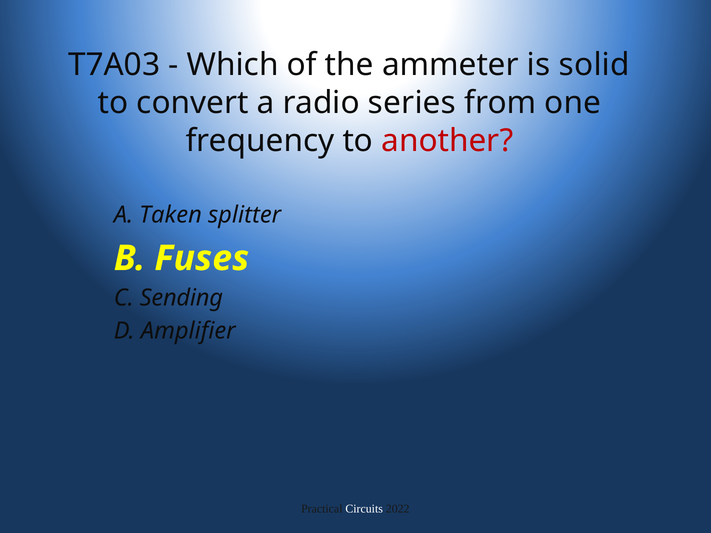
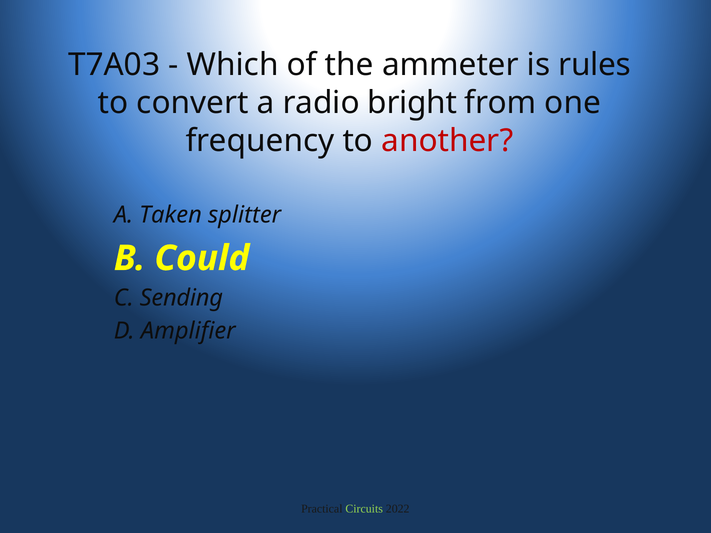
solid: solid -> rules (595, 65)
series: series -> bright (412, 103)
Fuses: Fuses -> Could (202, 258)
Circuits colour: white -> light green (364, 509)
